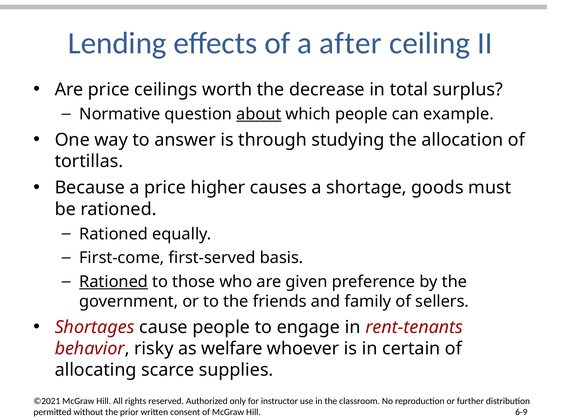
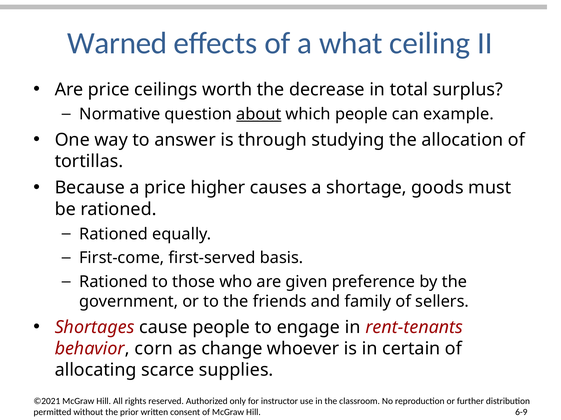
Lending: Lending -> Warned (117, 43)
after: after -> what (351, 43)
Rationed underline: present -> none (114, 282)
risky: risky -> corn (154, 349)
welfare: welfare -> change (232, 349)
